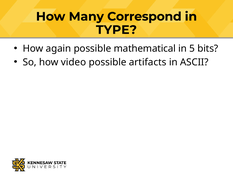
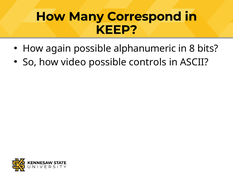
TYPE: TYPE -> KEEP (117, 30)
mathematical: mathematical -> alphanumeric (145, 48)
5: 5 -> 8 (192, 48)
artifacts: artifacts -> controls (148, 62)
